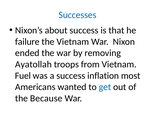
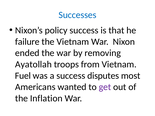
about: about -> policy (56, 30)
inflation: inflation -> disputes (103, 76)
get colour: blue -> purple (105, 87)
Because: Because -> Inflation (46, 99)
